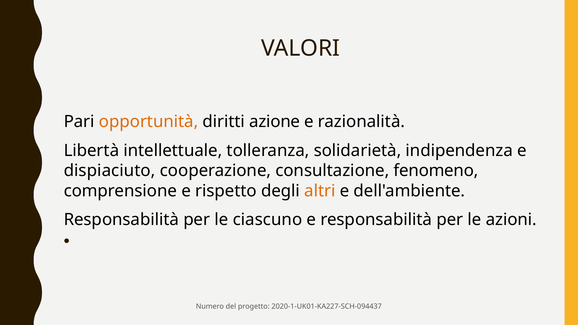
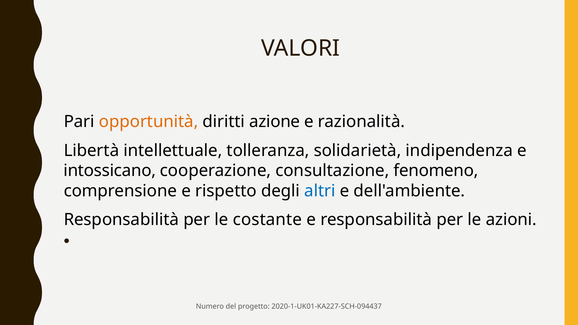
dispiaciuto: dispiaciuto -> intossicano (110, 171)
altri colour: orange -> blue (320, 191)
ciascuno: ciascuno -> costante (267, 220)
